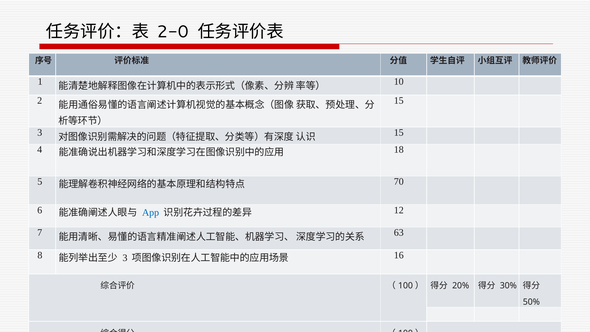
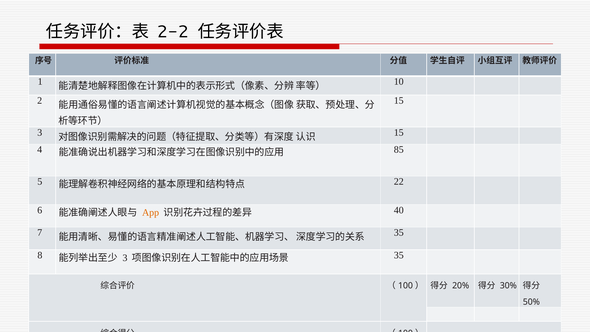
2-0: 2-0 -> 2-2 (173, 32)
18: 18 -> 85 (399, 150)
70: 70 -> 22 (399, 182)
App colour: blue -> orange (151, 213)
12: 12 -> 40 (399, 210)
63: 63 -> 35 (399, 233)
16: 16 -> 35 (399, 255)
